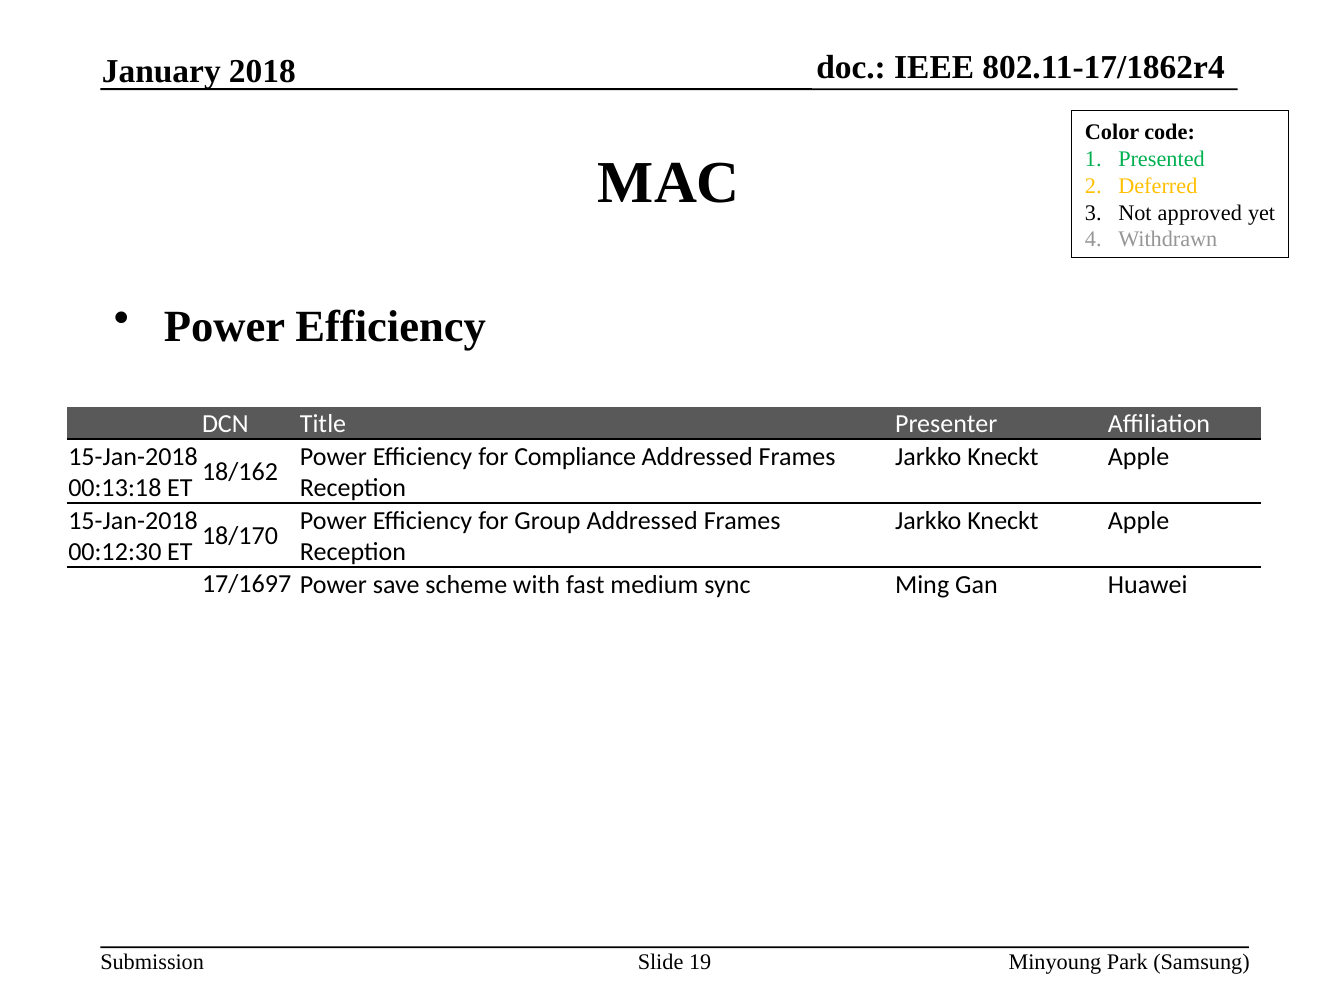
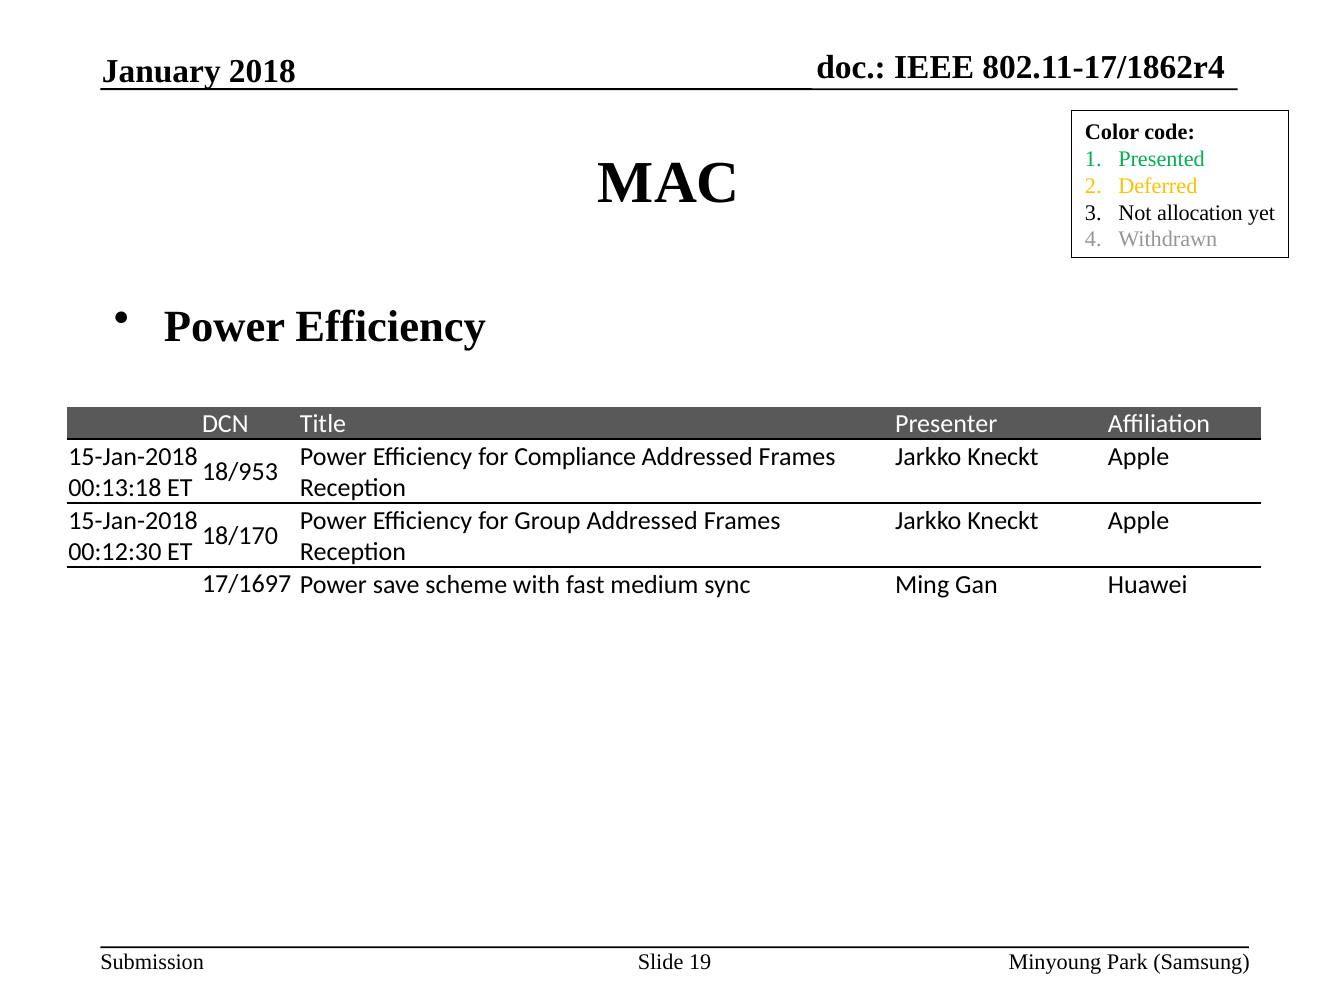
approved: approved -> allocation (1200, 213)
18/162: 18/162 -> 18/953 (240, 472)
